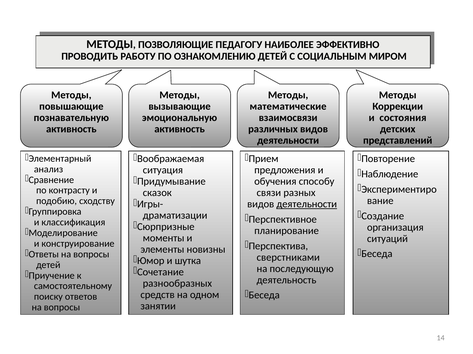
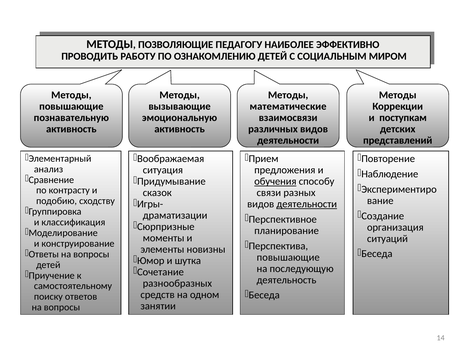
состояния: состояния -> поступкам (403, 118)
обучения underline: none -> present (275, 182)
сверстниками: сверстниками -> повышающие (288, 258)
